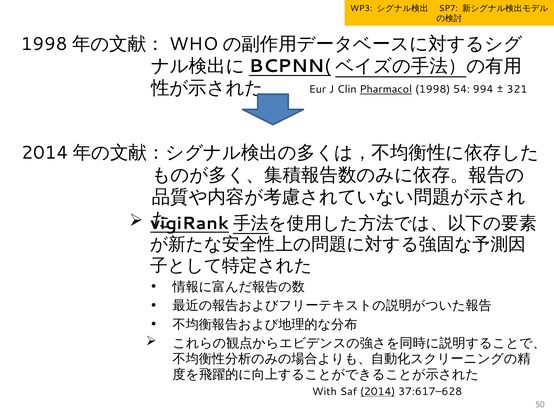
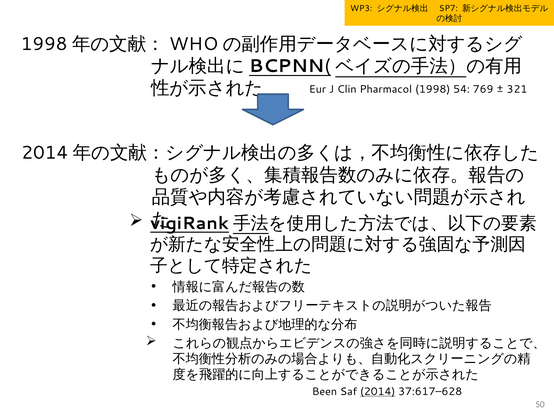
Pharmacol underline: present -> none (386, 89)
994: 994 -> 769 (483, 89)
With: With -> Been (325, 392)
